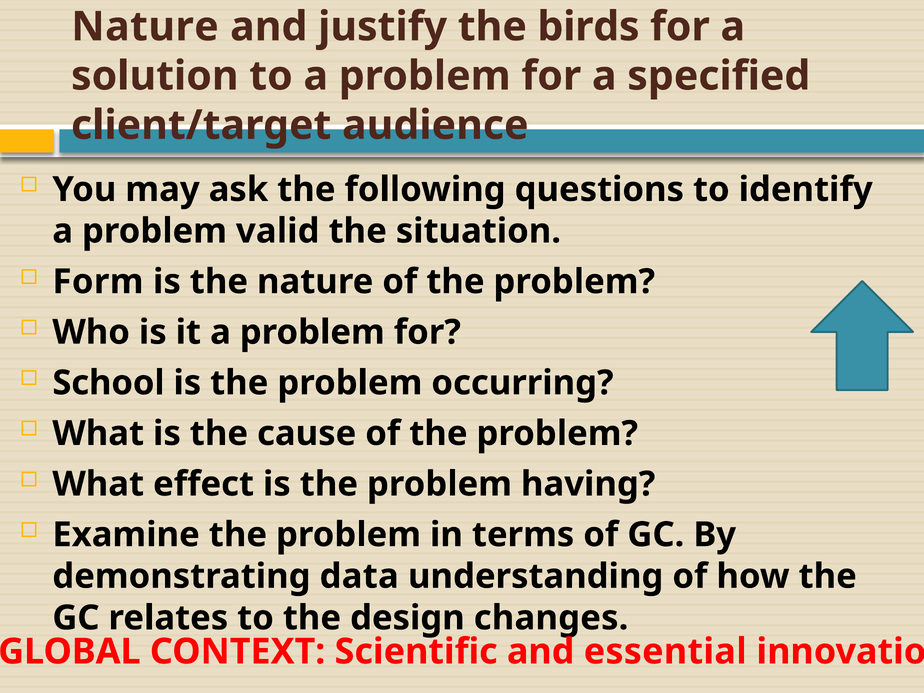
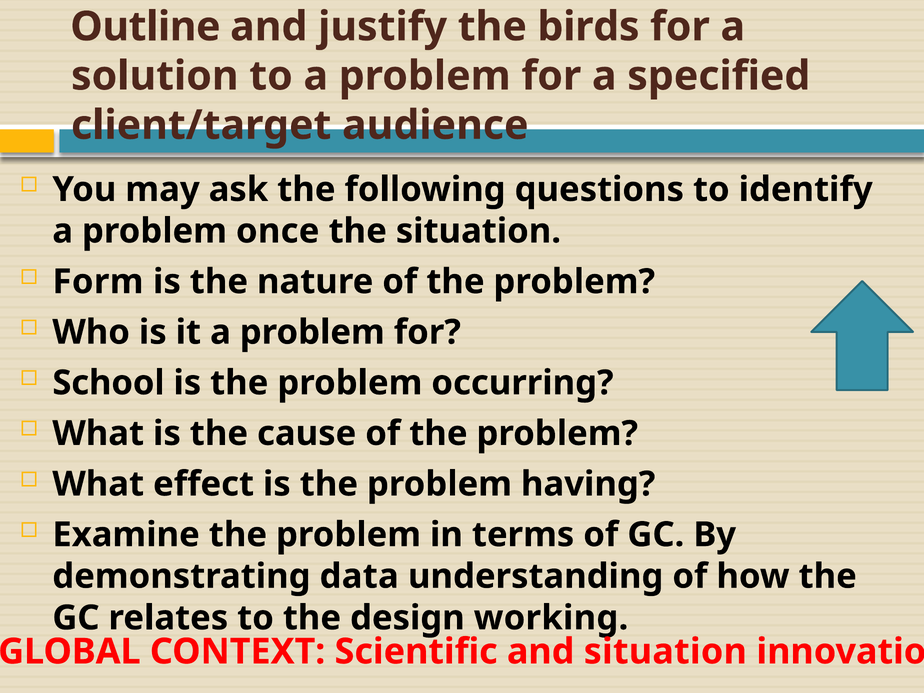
Nature: Nature -> Outline (145, 27)
valid: valid -> once (278, 231)
changes: changes -> working (551, 618)
and essential: essential -> situation (665, 652)
